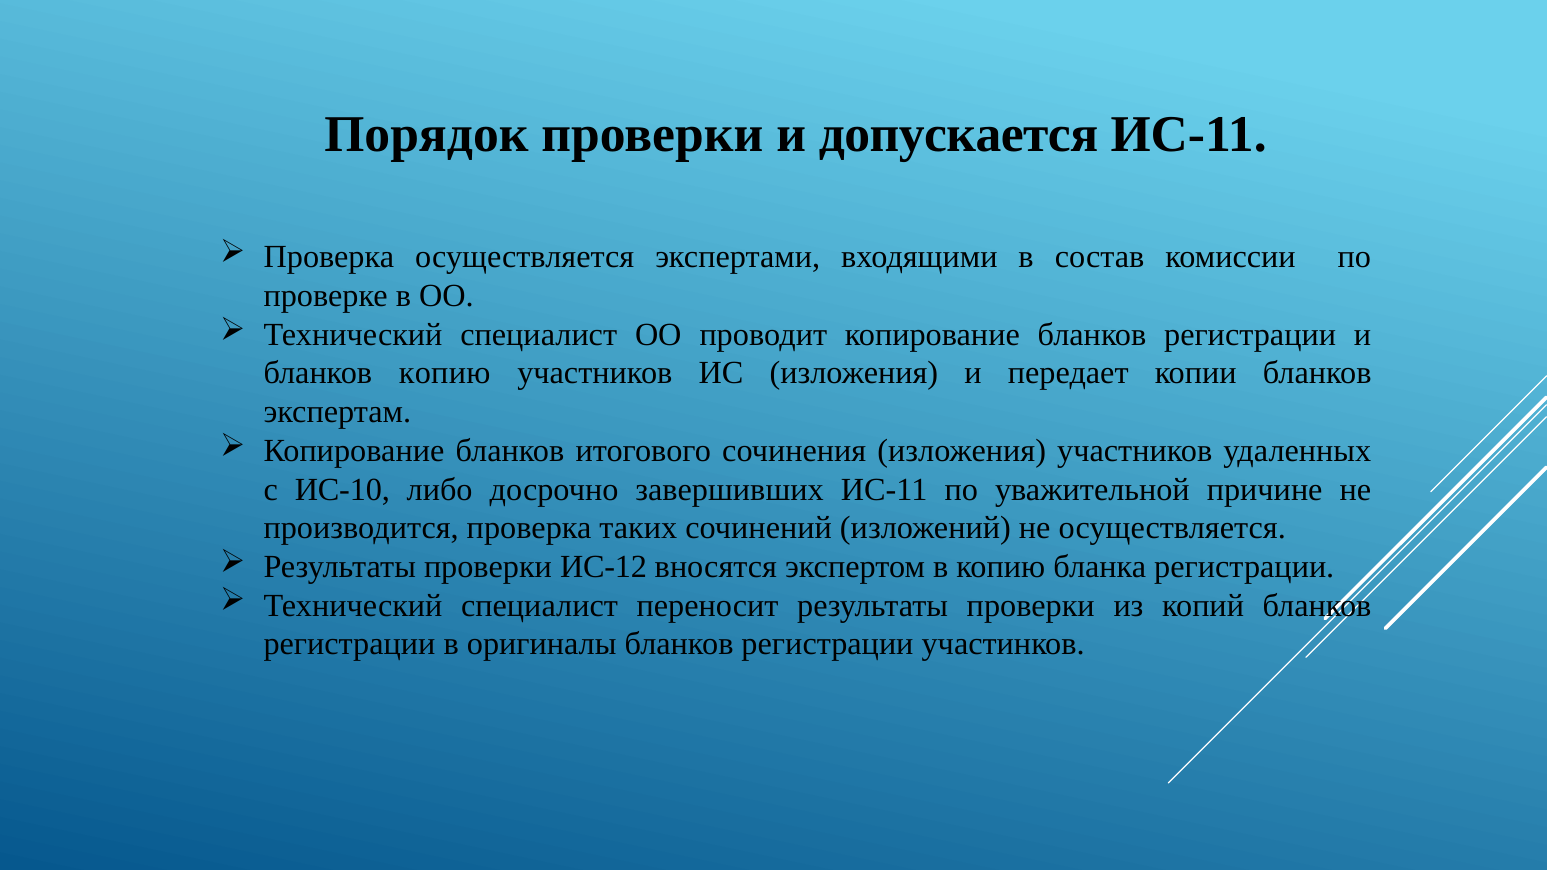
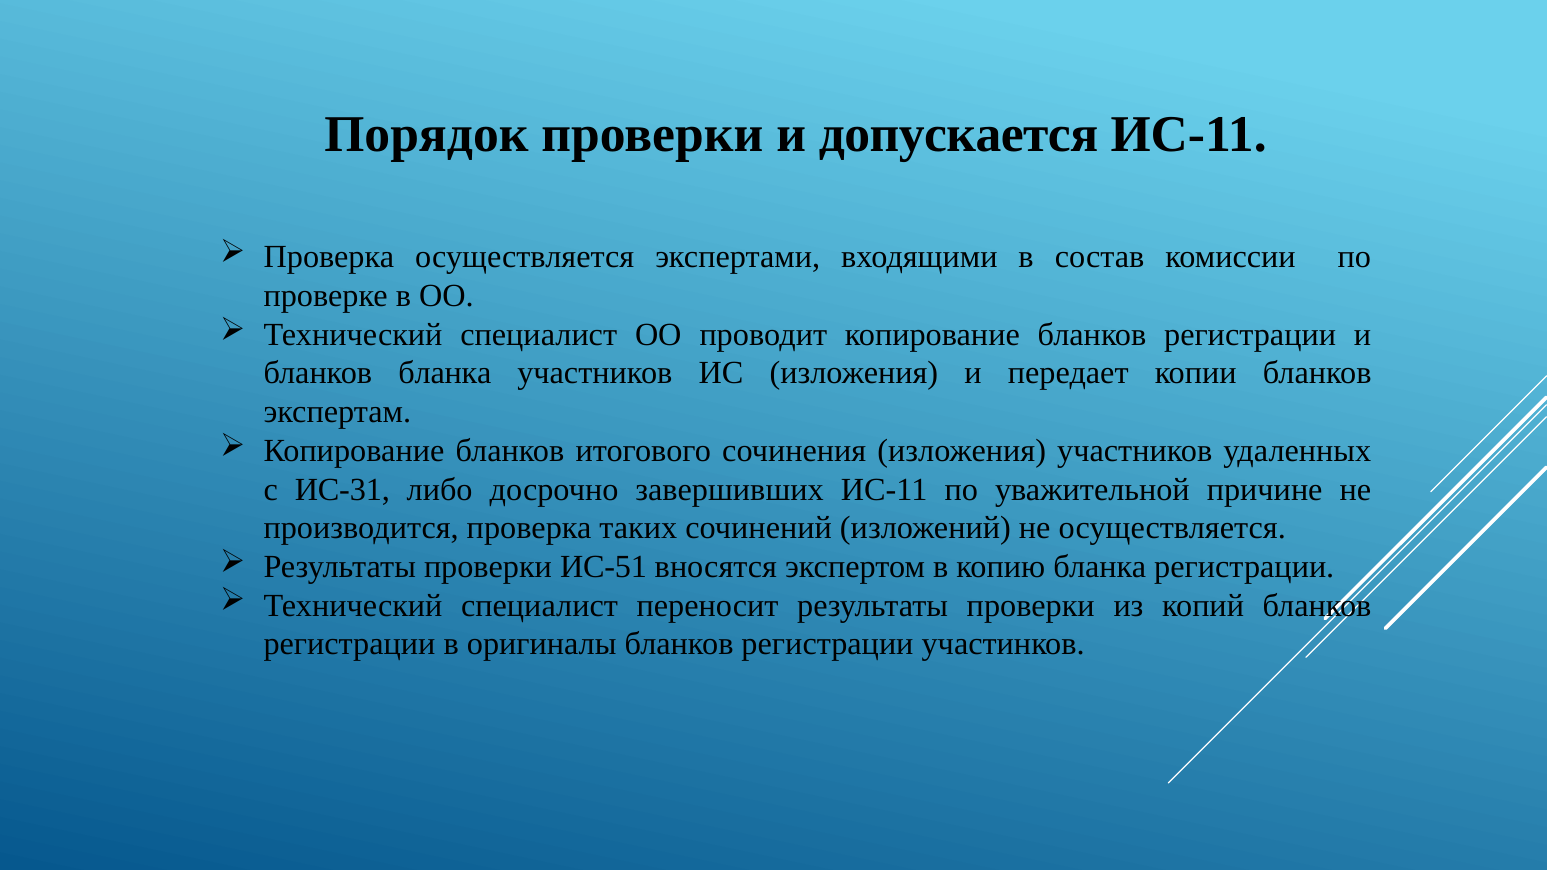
бланков копию: копию -> бланка (445, 373)
ИС-10: ИС-10 -> ИС-31 (342, 489)
ИС-12: ИС-12 -> ИС-51 (603, 567)
